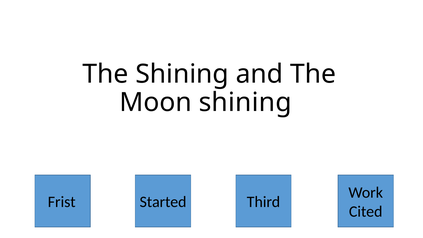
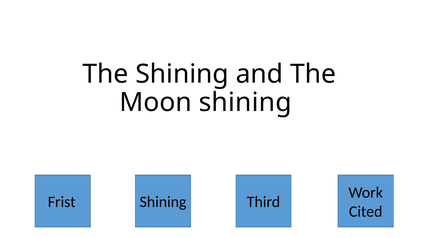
Frist Started: Started -> Shining (163, 202)
